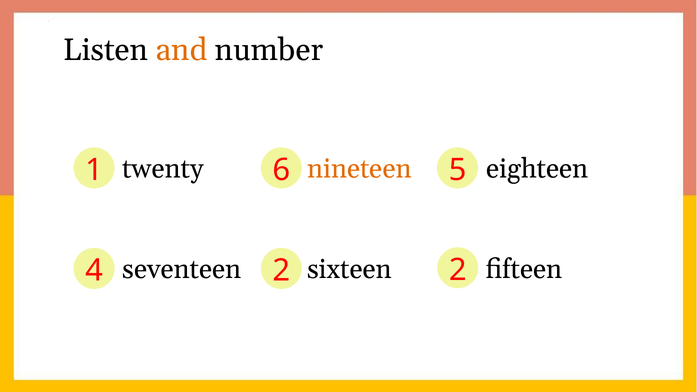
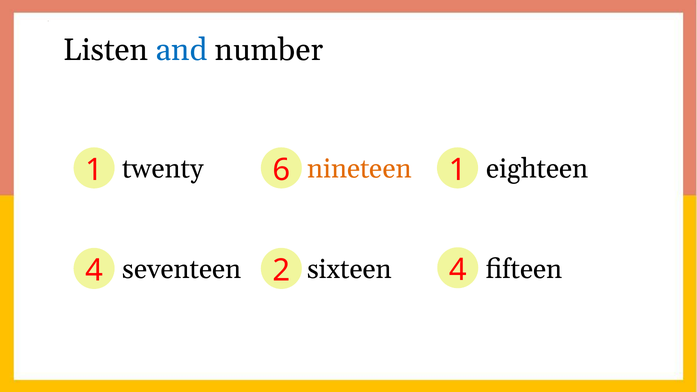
and colour: orange -> blue (182, 50)
1 5: 5 -> 1 (458, 170)
2 2: 2 -> 4 (458, 270)
